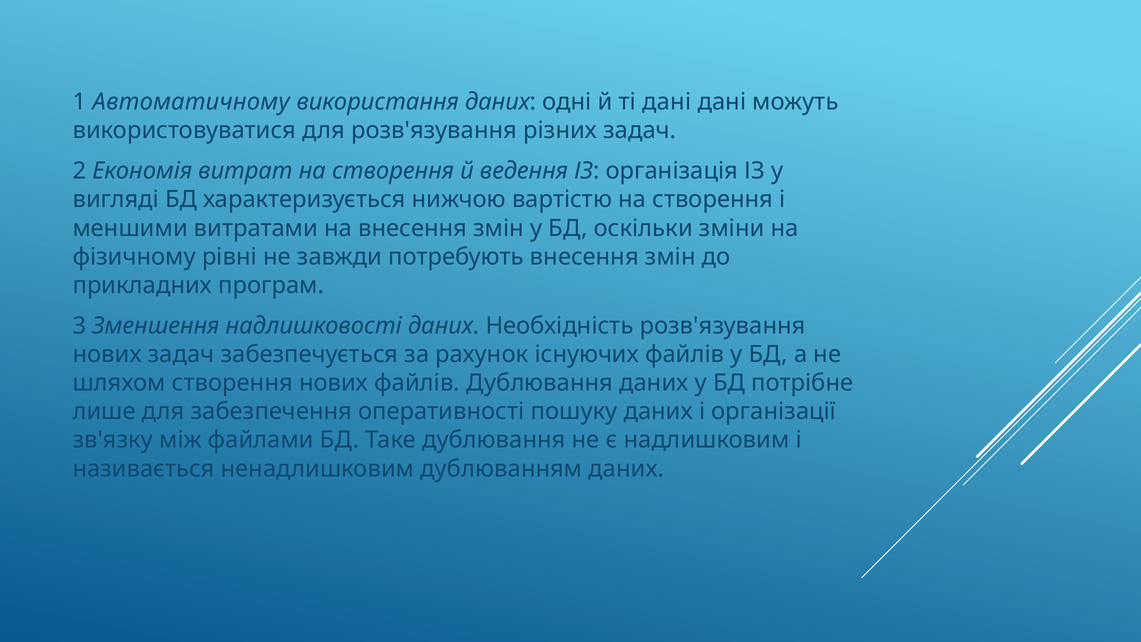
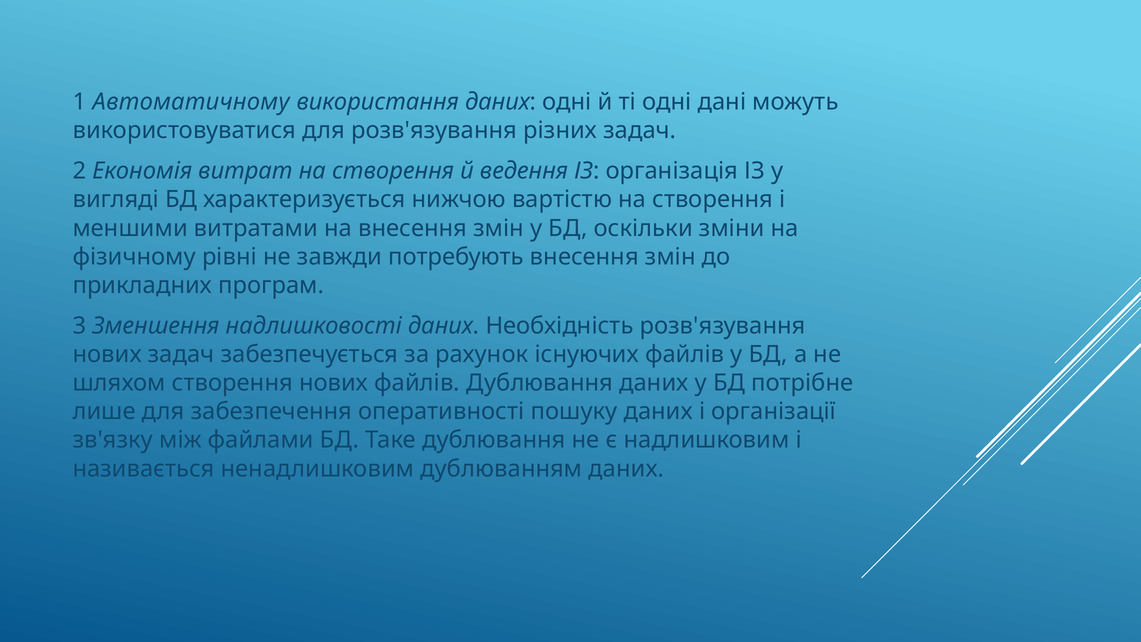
ті дані: дані -> одні (667, 102)
